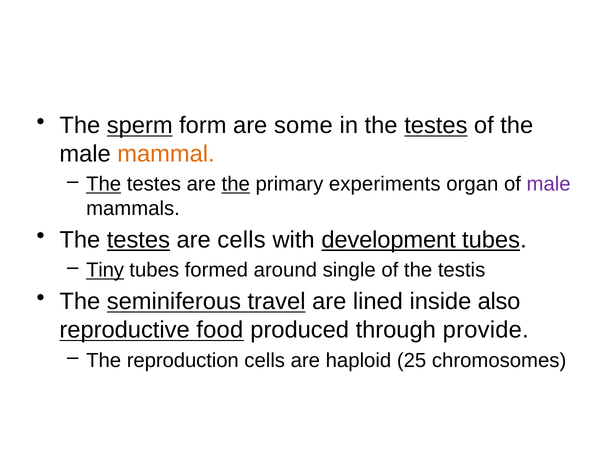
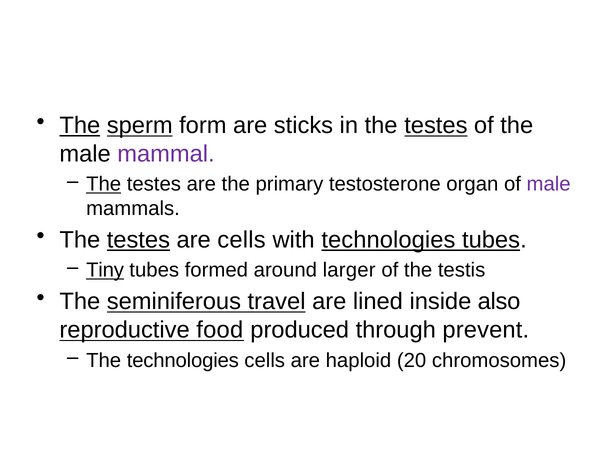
The underline: none -> present (80, 126)
some: some -> sticks (303, 126)
mammal colour: orange -> purple (166, 154)
the underline: present -> none (236, 184)
experiments: experiments -> testosterone (385, 184)
with development: development -> technologies (388, 240)
single: single -> larger (349, 271)
provide: provide -> prevent (486, 330)
The reproduction: reproduction -> technologies (183, 361)
25: 25 -> 20 (412, 361)
